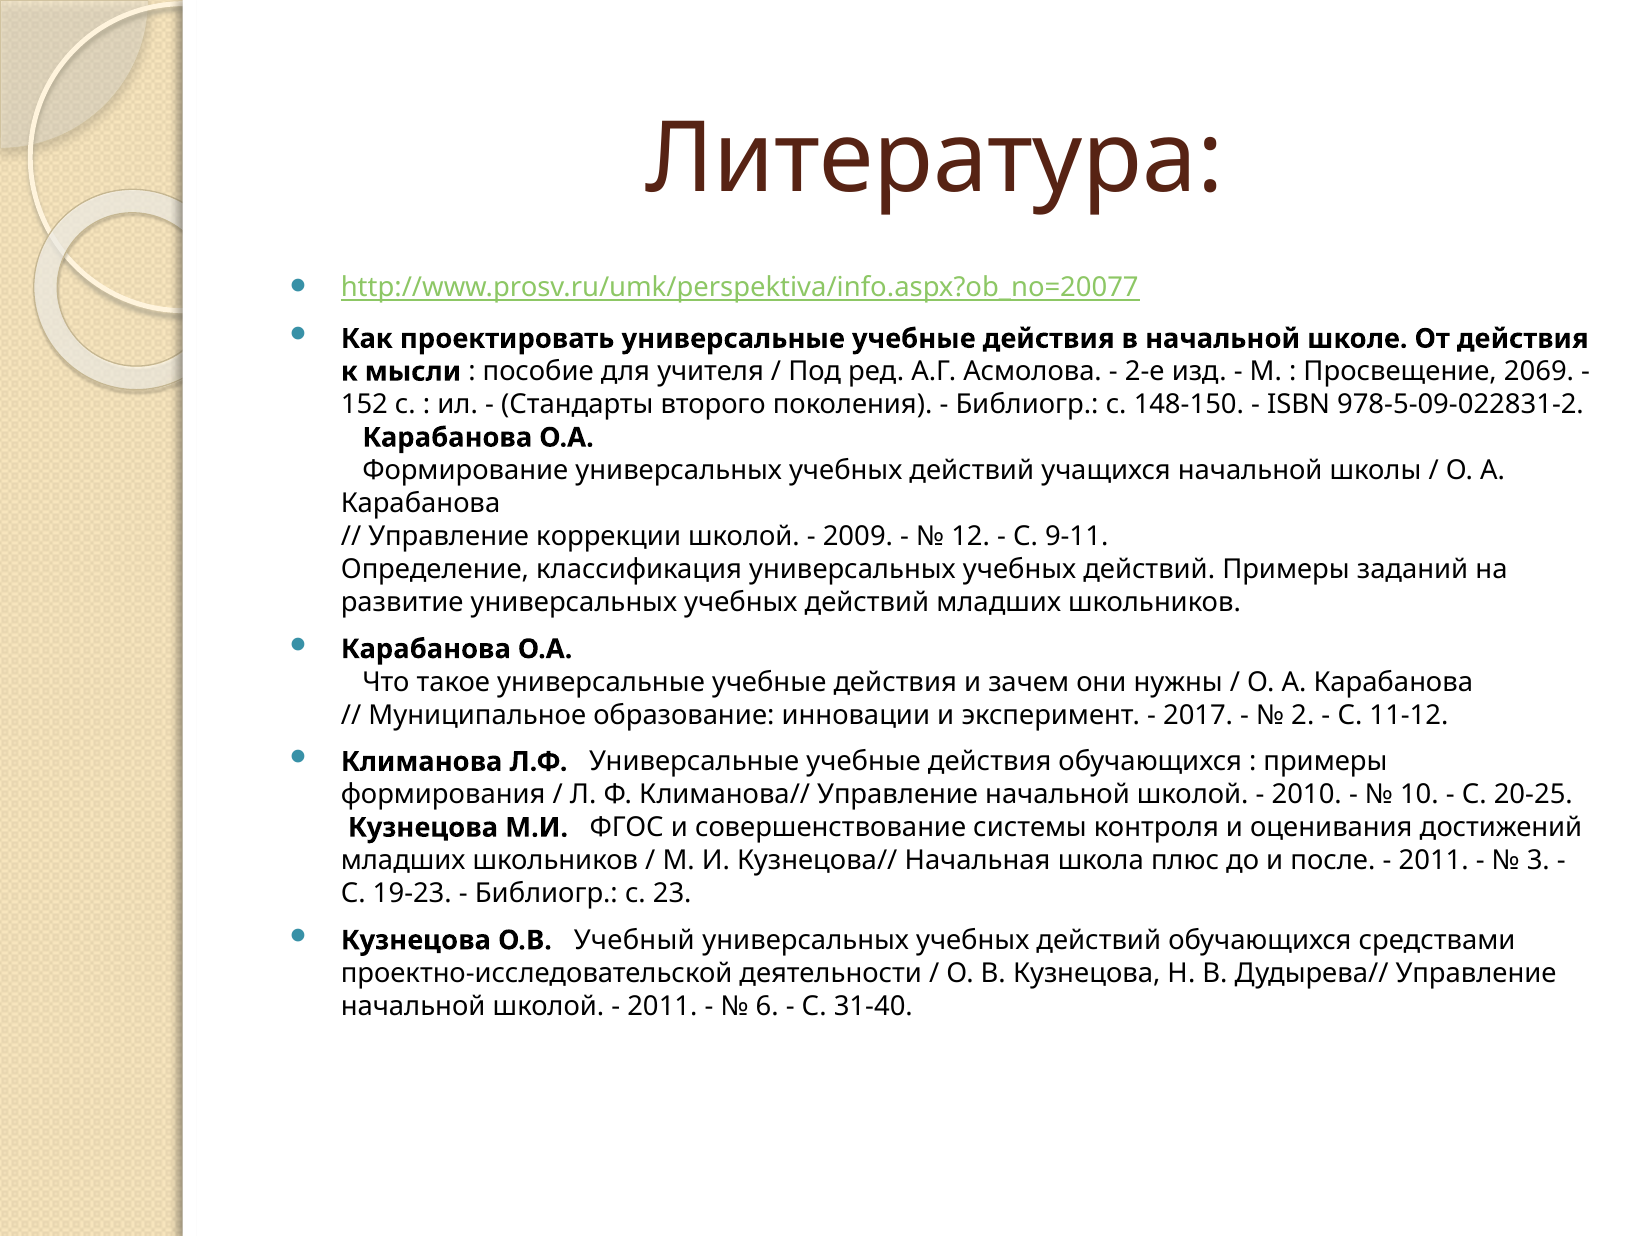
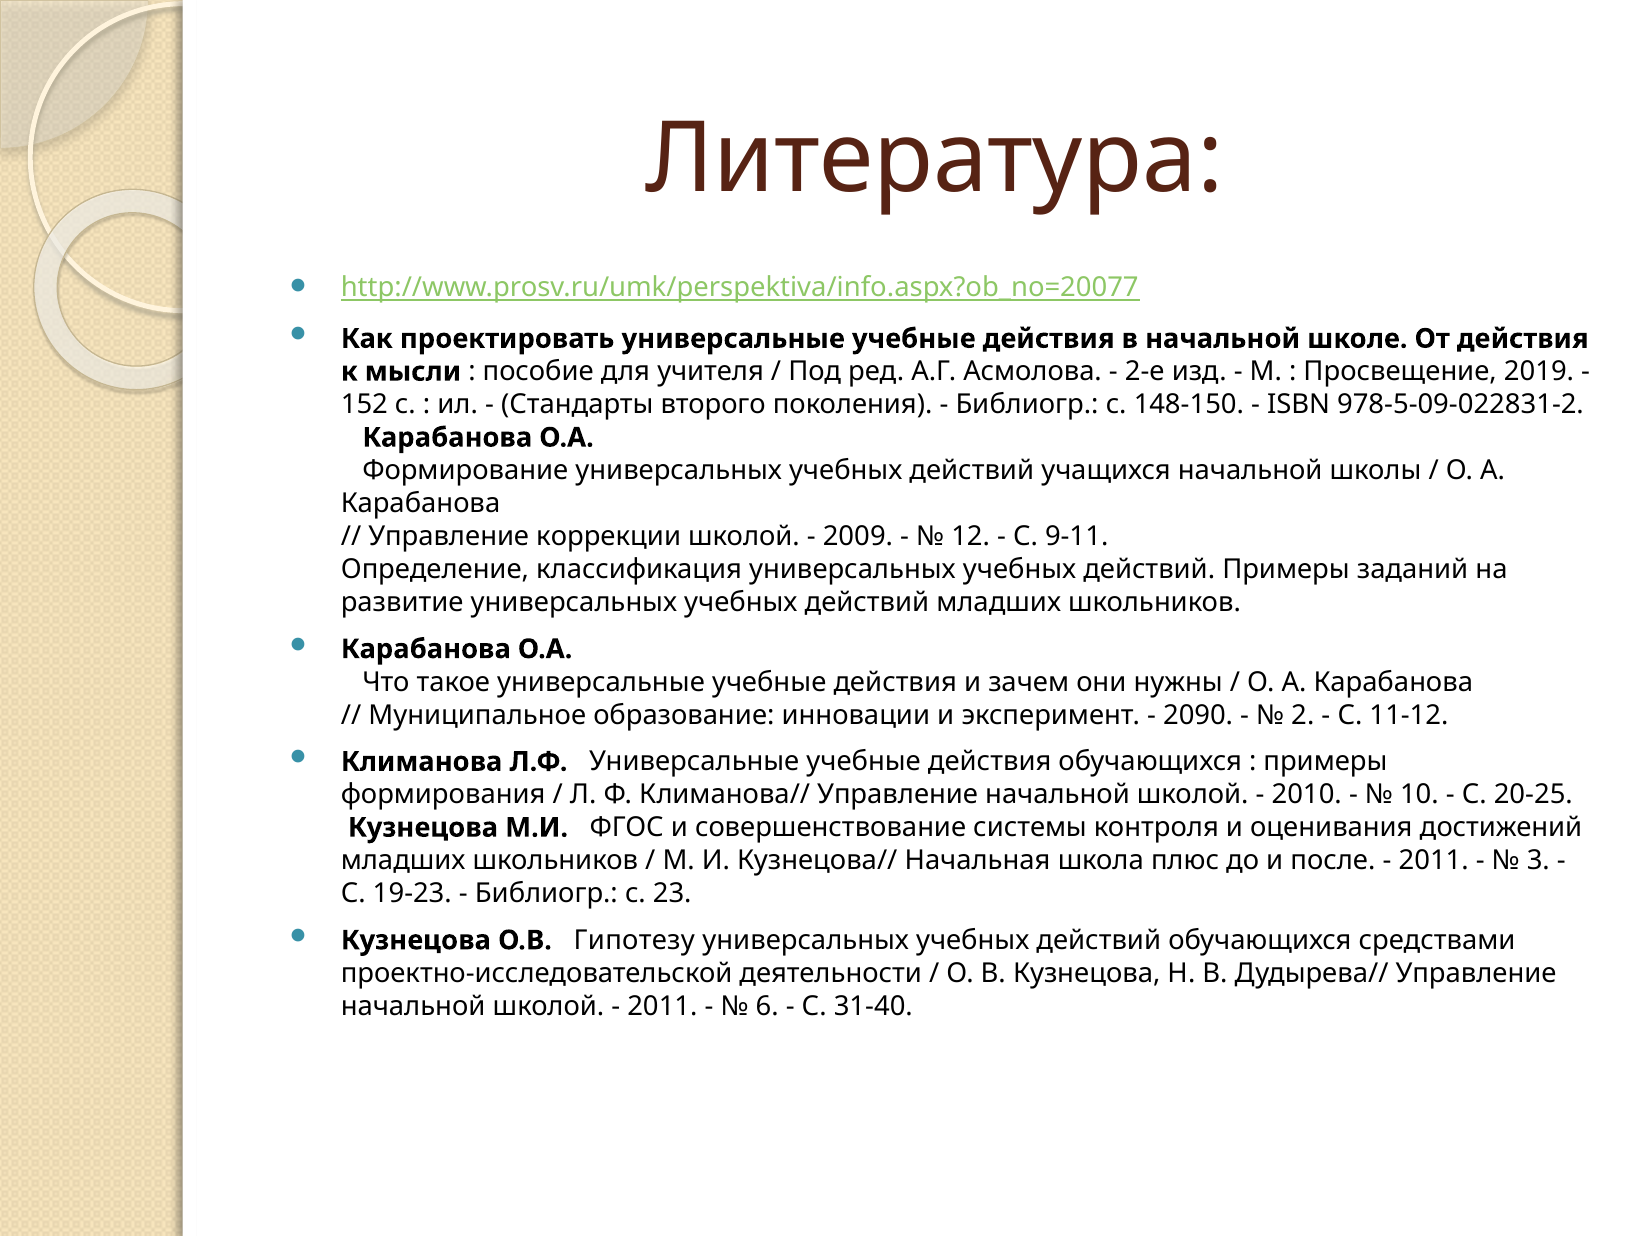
2069: 2069 -> 2019 (1539, 372)
2017: 2017 -> 2090 (1198, 715)
Учебный: Учебный -> Гипотезу (634, 940)
